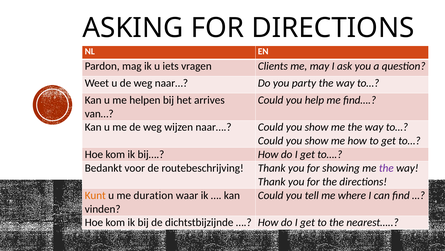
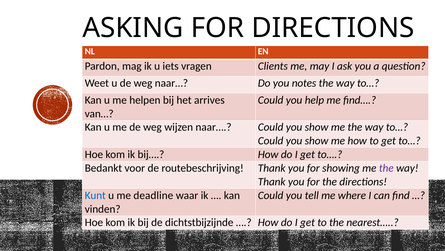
party: party -> notes (304, 83)
Kunt colour: orange -> blue (95, 195)
duration: duration -> deadline (153, 195)
